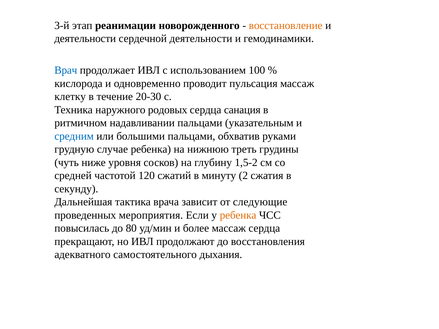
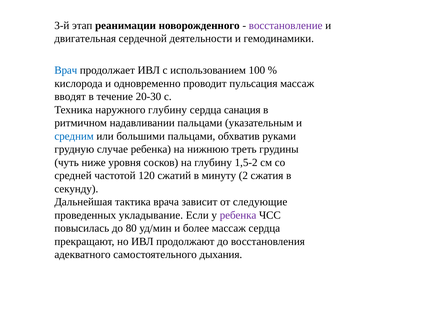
восстановление colour: orange -> purple (286, 25)
деятельности: деятельности -> двигательная (85, 39)
клетку: клетку -> вводят (70, 97)
наружного родовых: родовых -> глубину (168, 110)
мероприятия: мероприятия -> укладывание (151, 215)
ребенка colour: orange -> purple (238, 215)
